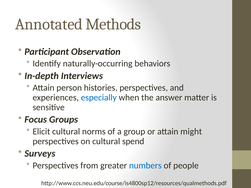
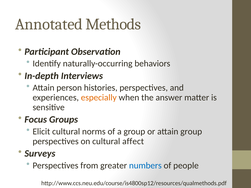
especially colour: blue -> orange (99, 98)
attain might: might -> group (191, 132)
spend: spend -> affect (133, 141)
